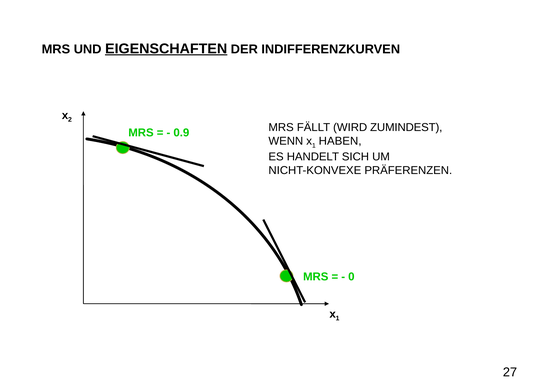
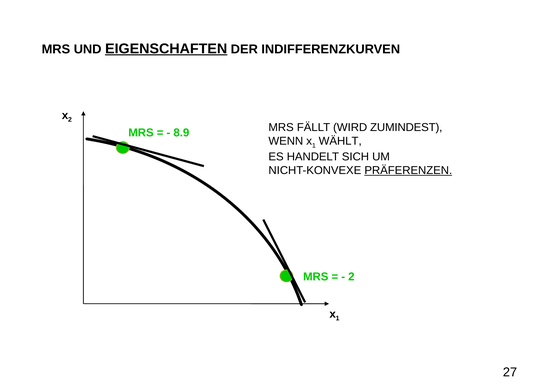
0.9: 0.9 -> 8.9 (181, 133)
HABEN: HABEN -> WÄHLT (340, 141)
PRÄFERENZEN underline: none -> present (408, 170)
0: 0 -> 2 (351, 277)
